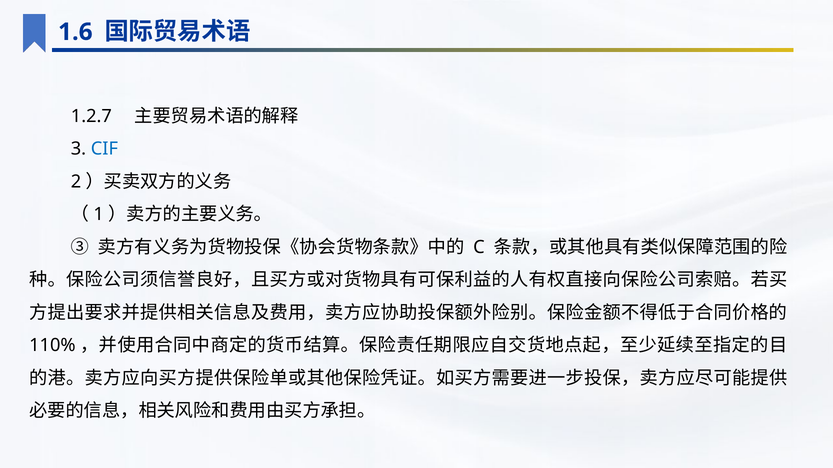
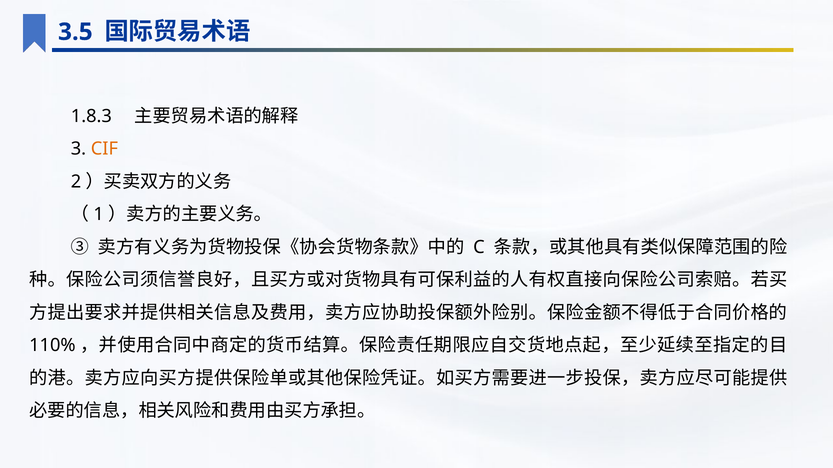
1.6: 1.6 -> 3.5 (75, 32)
1.2.7: 1.2.7 -> 1.8.3 (91, 116)
CIF colour: blue -> orange (104, 149)
